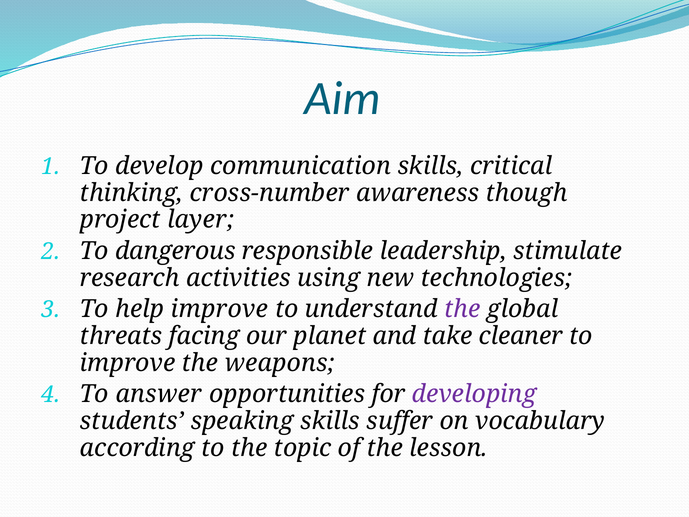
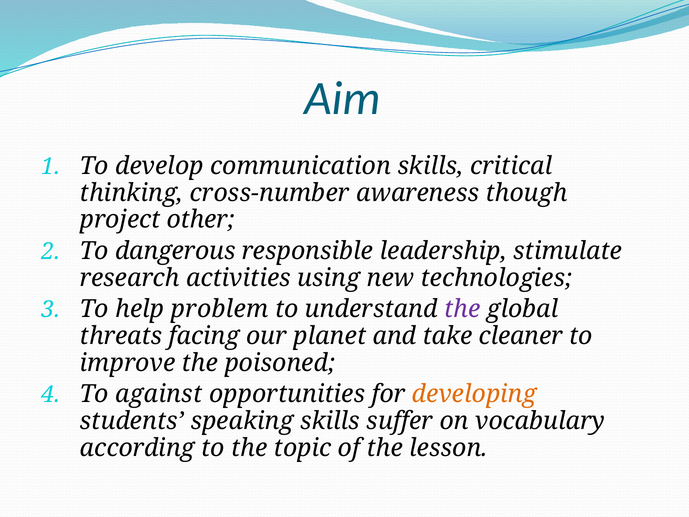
layer: layer -> other (201, 220)
help improve: improve -> problem (220, 309)
weapons: weapons -> poisoned (280, 363)
answer: answer -> against (159, 394)
developing colour: purple -> orange (474, 394)
